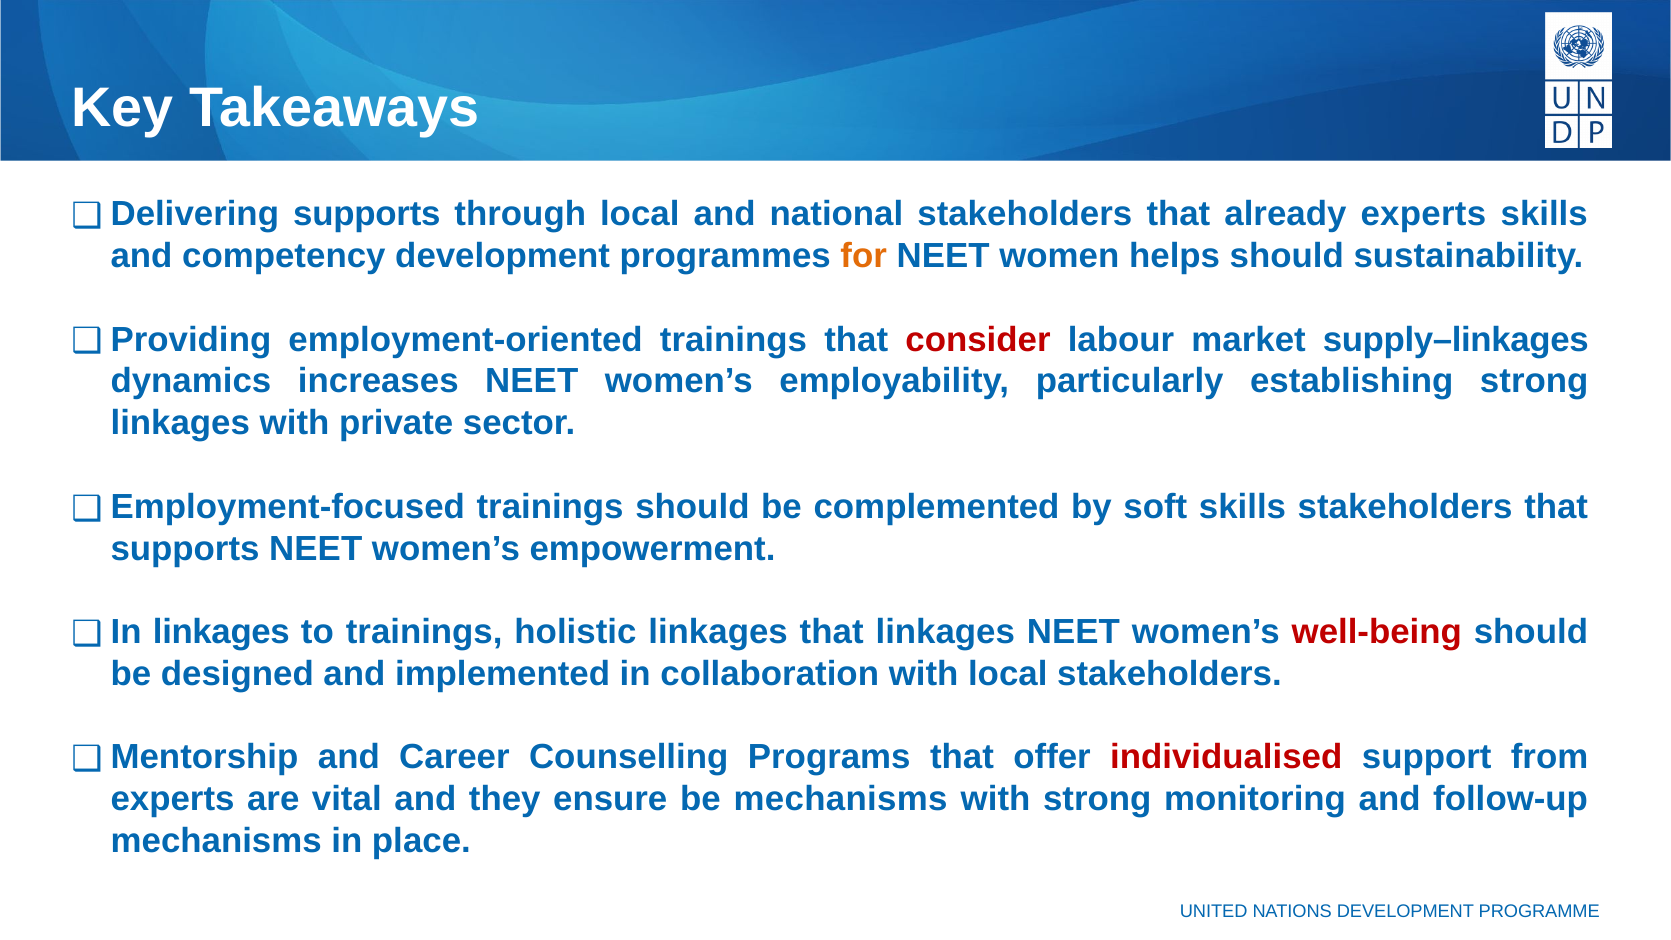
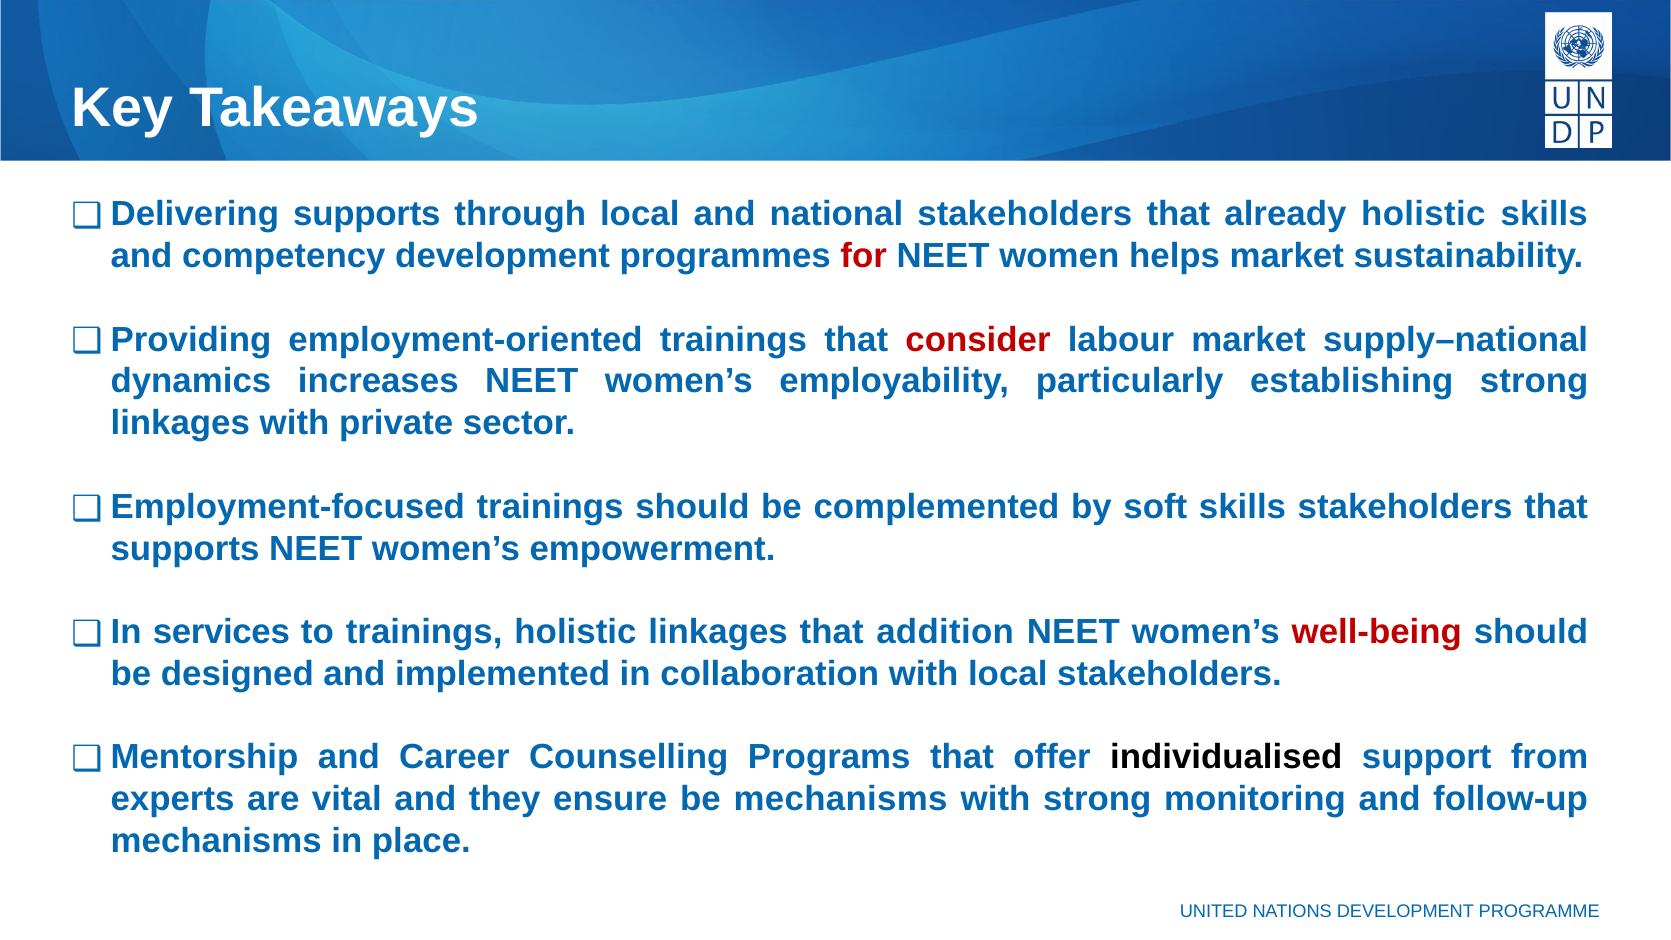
already experts: experts -> holistic (1423, 214)
for colour: orange -> red (864, 256)
helps should: should -> market (1287, 256)
supply–linkages: supply–linkages -> supply–national (1456, 340)
linkages: linkages -> services (221, 632)
that linkages: linkages -> addition (945, 632)
individualised colour: red -> black (1226, 757)
